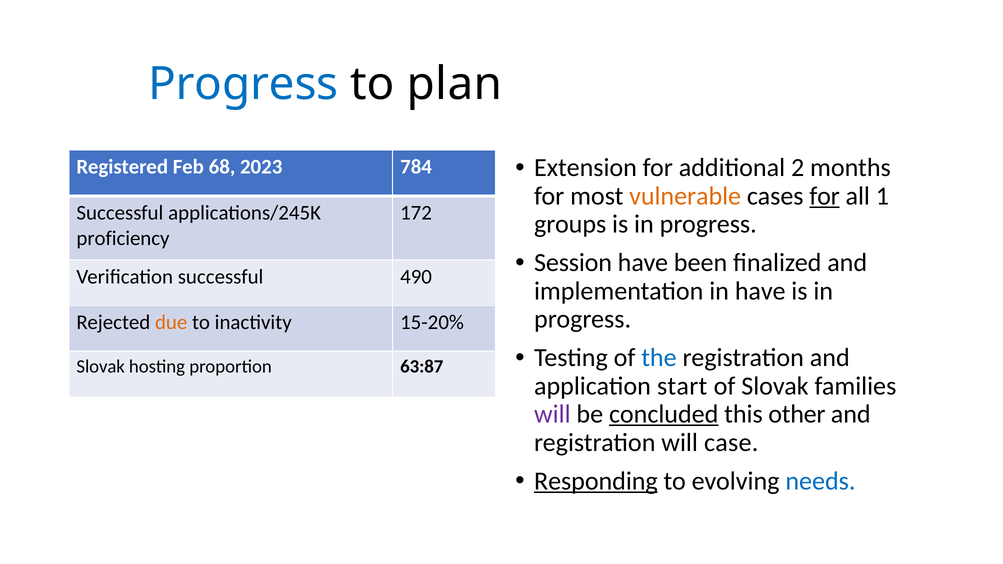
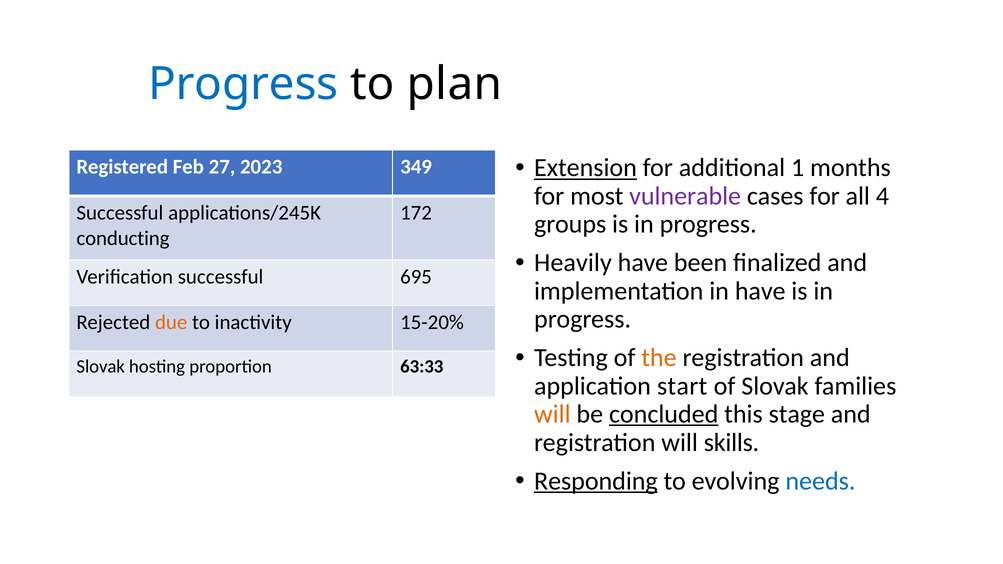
Extension underline: none -> present (585, 168)
2: 2 -> 1 (798, 168)
68: 68 -> 27 (222, 167)
784: 784 -> 349 (416, 167)
vulnerable colour: orange -> purple (685, 196)
for underline: present -> none (825, 196)
1: 1 -> 4 (882, 196)
proficiency: proficiency -> conducting (123, 238)
Session: Session -> Heavily (573, 263)
490: 490 -> 695 (416, 277)
the colour: blue -> orange (659, 358)
63:87: 63:87 -> 63:33 (422, 367)
will colour: purple -> orange (552, 414)
other: other -> stage (797, 414)
case: case -> skills (731, 443)
